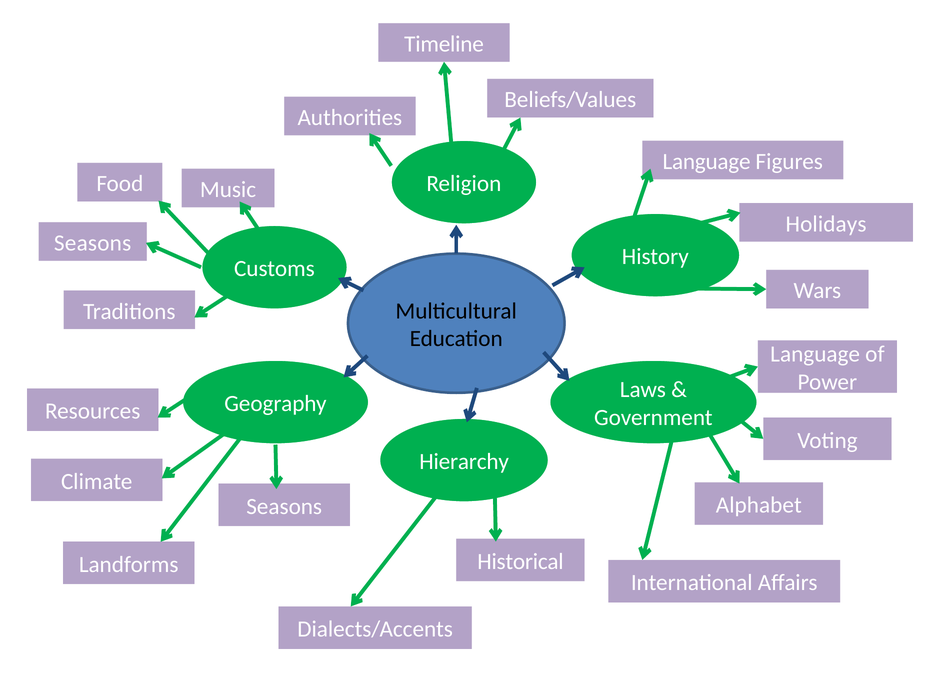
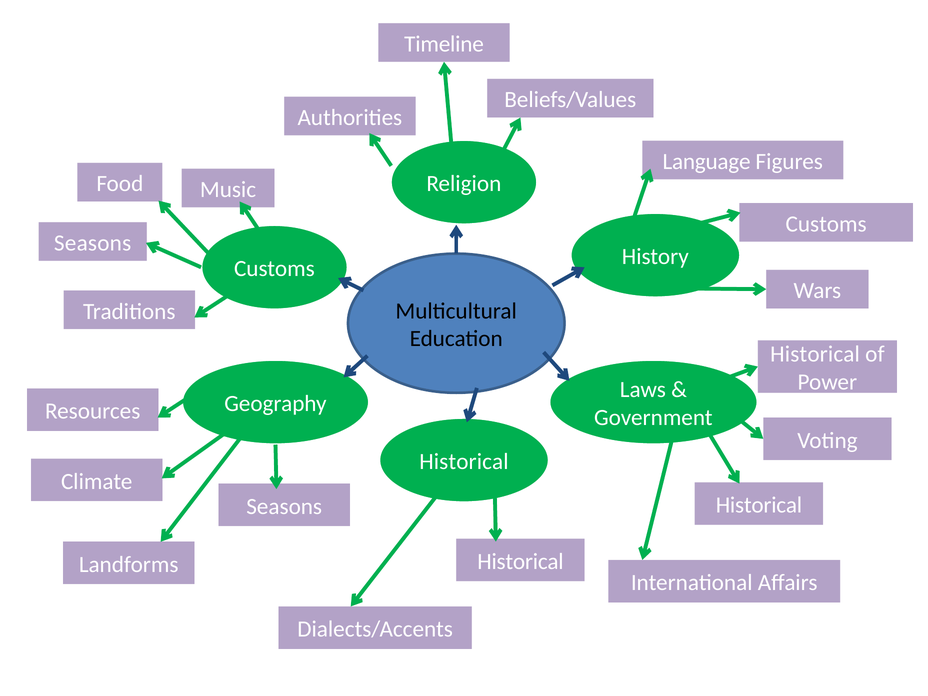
Holidays: Holidays -> Customs (826, 224)
Language: Language -> Historical (815, 354)
Hierarchy: Hierarchy -> Historical (464, 462)
Alphabet: Alphabet -> Historical (759, 505)
